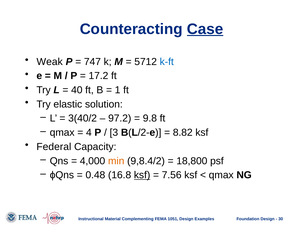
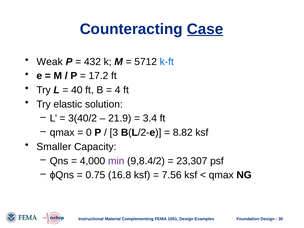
747: 747 -> 432 (92, 62)
1: 1 -> 4 (118, 90)
97.2: 97.2 -> 21.9 (120, 118)
9.8: 9.8 -> 3.4 (150, 118)
4: 4 -> 0 (89, 133)
Federal: Federal -> Smaller (54, 147)
min colour: orange -> purple (116, 161)
18,800: 18,800 -> 23,307 (192, 161)
0.48: 0.48 -> 0.75 (95, 175)
ksf underline: present -> none (142, 175)
